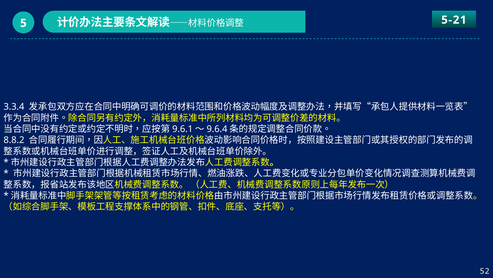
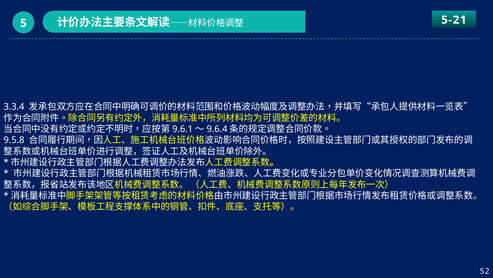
8.8.2: 8.8.2 -> 9.5.8 (14, 140)
